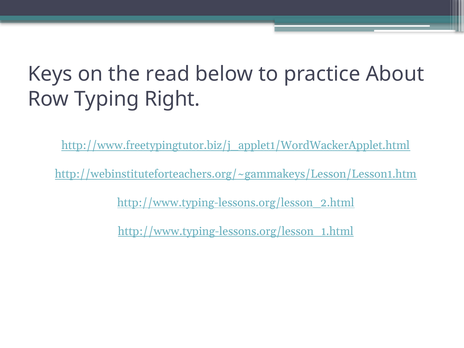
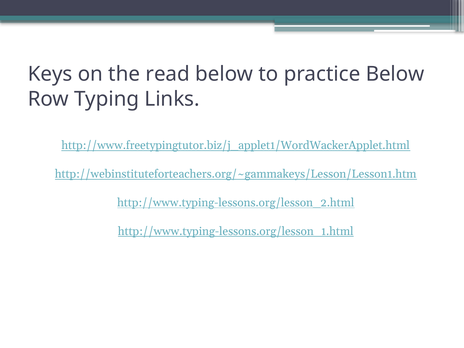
practice About: About -> Below (395, 74)
Right: Right -> Links (172, 99)
